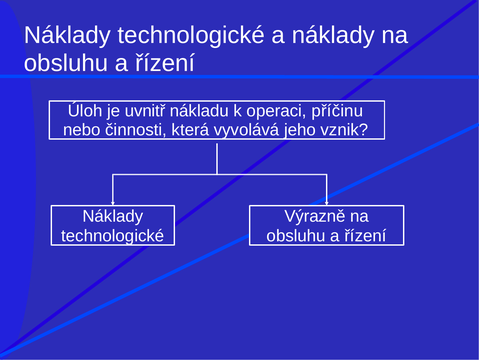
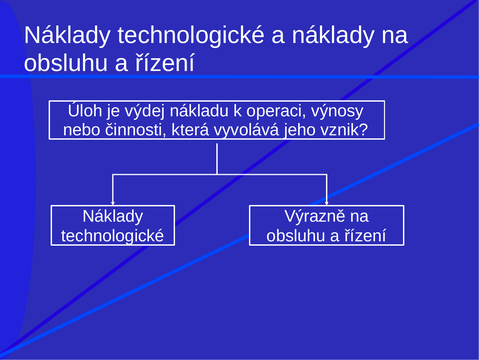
uvnitř: uvnitř -> výdej (145, 111)
příčinu: příčinu -> výnosy (337, 111)
